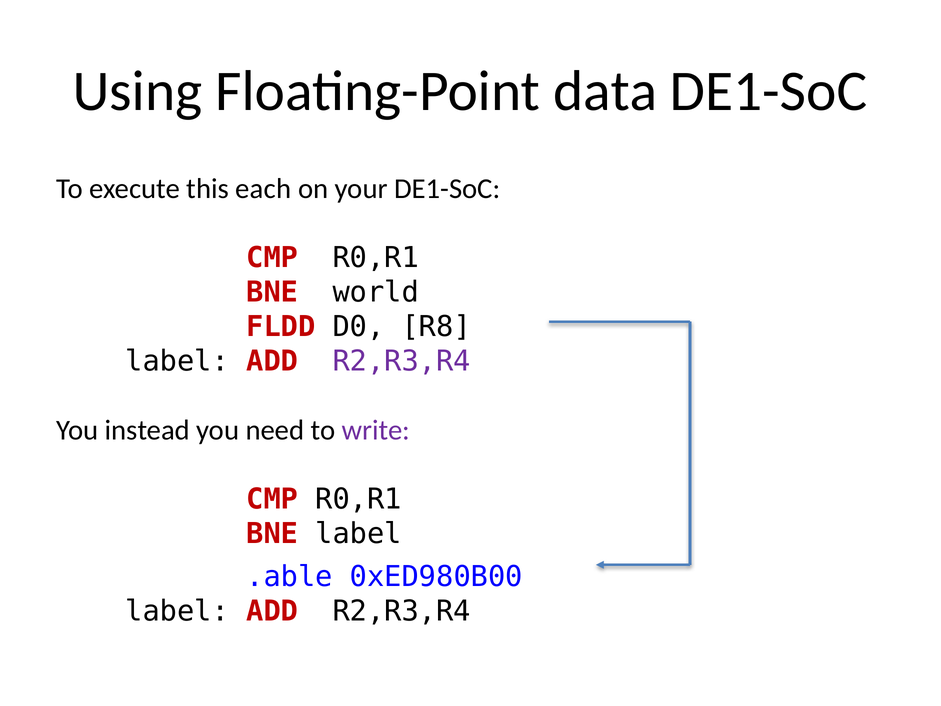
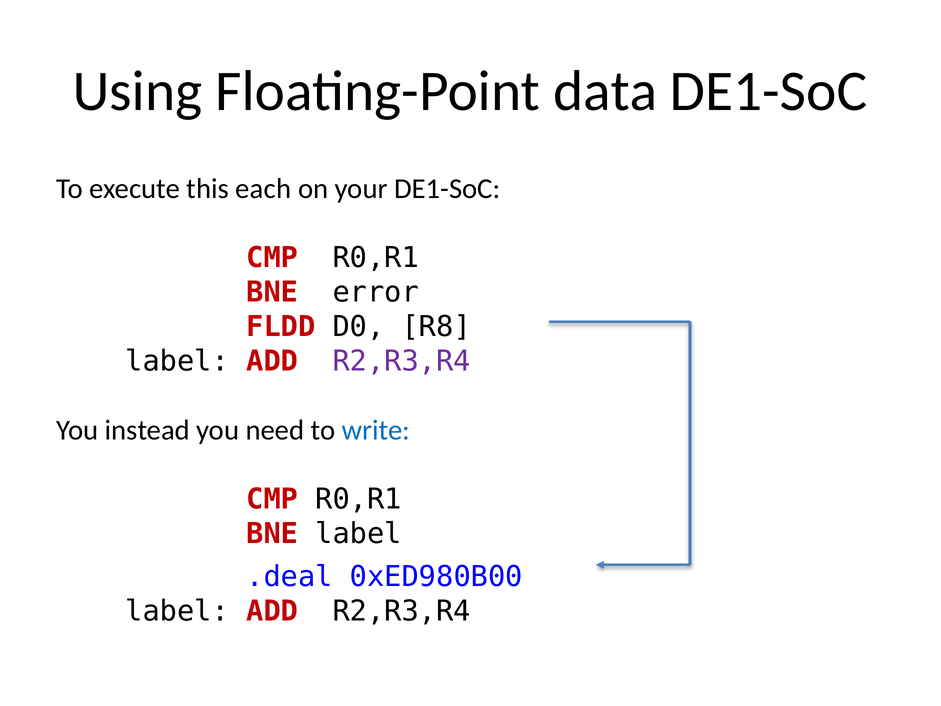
world: world -> error (376, 292)
write colour: purple -> blue (376, 430)
.able: .able -> .deal (290, 576)
